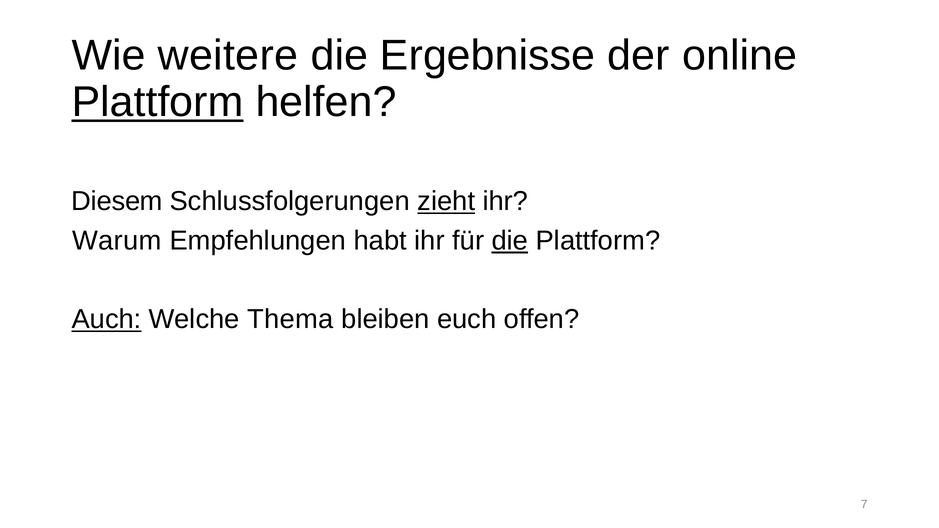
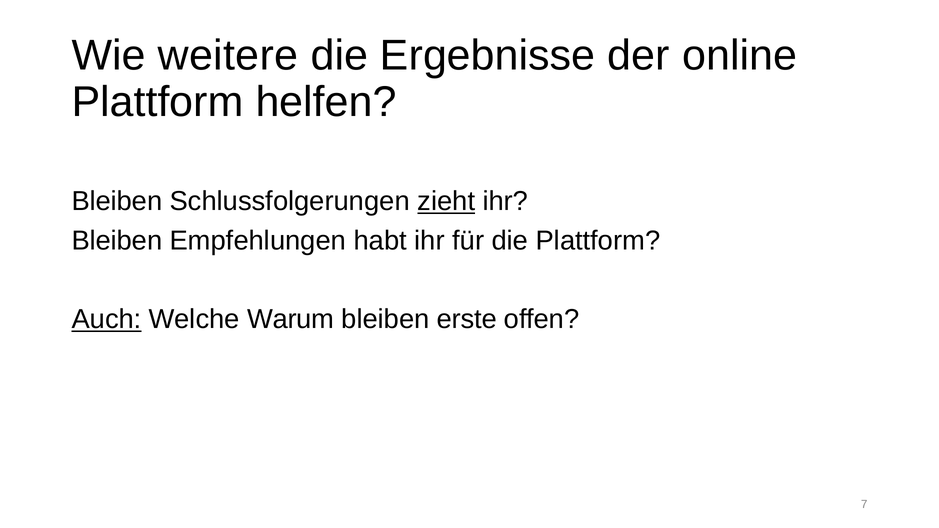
Plattform underline: present -> none (158, 102)
Diesem: Diesem -> Bleiben (117, 201)
Warum: Warum -> Bleiben (117, 241)
die underline: present -> none (510, 241)
Thema: Thema -> Warum (291, 320)
euch: euch -> erste (467, 320)
